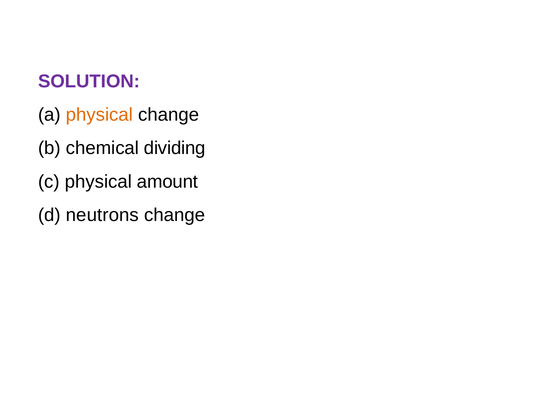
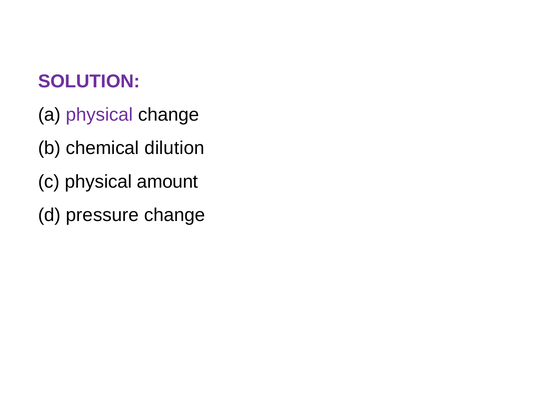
physical colour: orange -> purple (99, 115)
dividing: dividing -> dilution (175, 148)
neutrons: neutrons -> pressure (102, 215)
